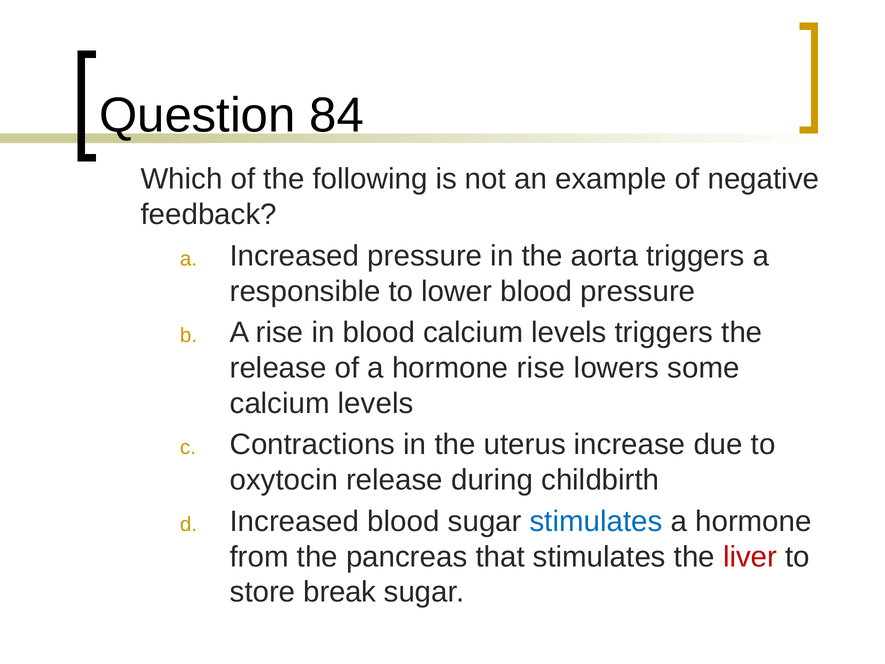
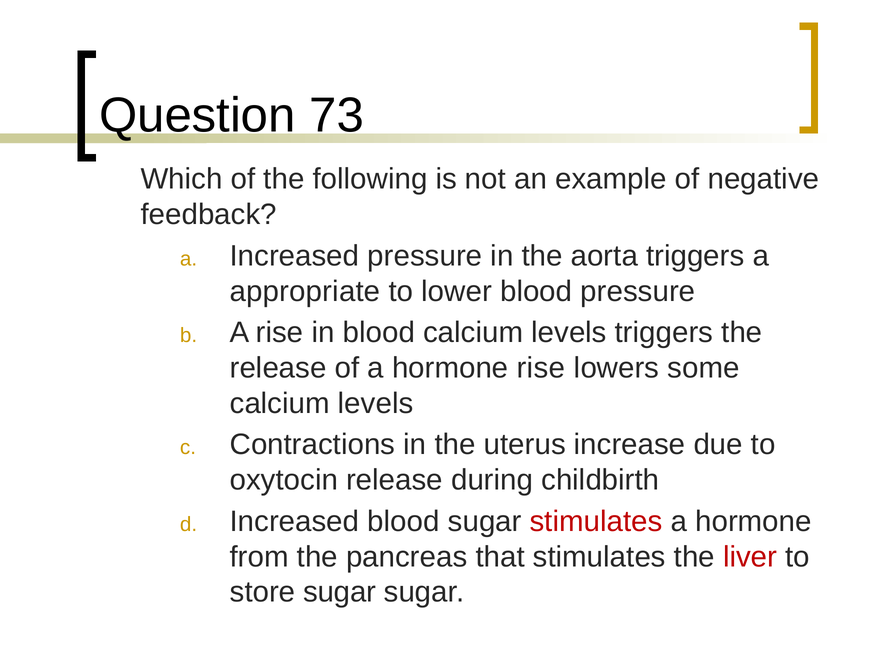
84: 84 -> 73 (337, 116)
responsible: responsible -> appropriate (305, 291)
stimulates colour: blue -> red (596, 521)
store break: break -> sugar (340, 592)
